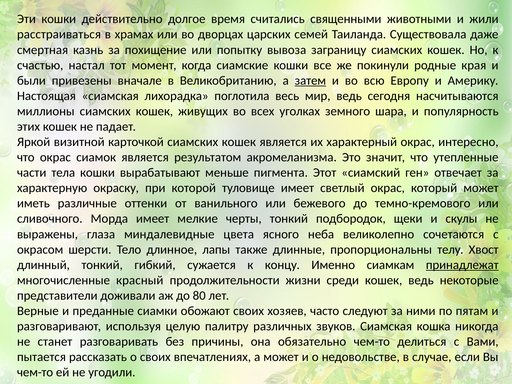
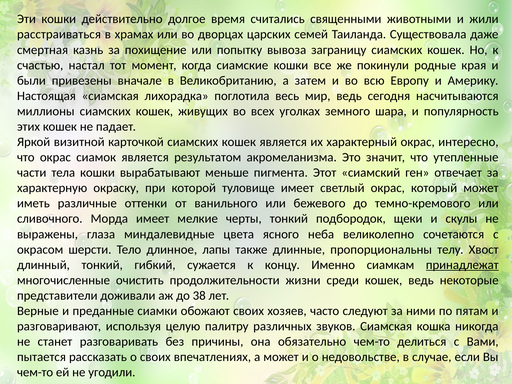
затем underline: present -> none (310, 81)
красный: красный -> очистить (140, 280)
80: 80 -> 38 (199, 296)
